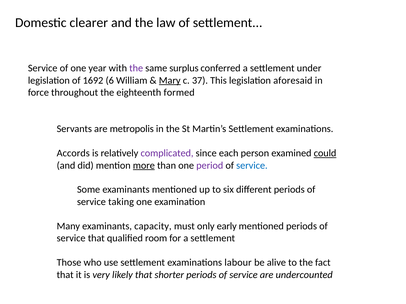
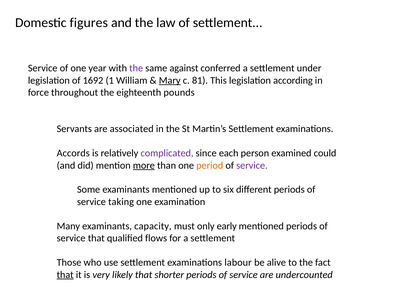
clearer: clearer -> figures (89, 23)
surplus: surplus -> against (184, 68)
6: 6 -> 1 (110, 80)
37: 37 -> 81 (200, 80)
aforesaid: aforesaid -> according (293, 80)
formed: formed -> pounds (179, 93)
metropolis: metropolis -> associated (132, 129)
could underline: present -> none (325, 153)
period colour: purple -> orange (210, 166)
service colour: blue -> purple (252, 166)
room: room -> flows (156, 239)
that underline: none -> present (65, 275)
